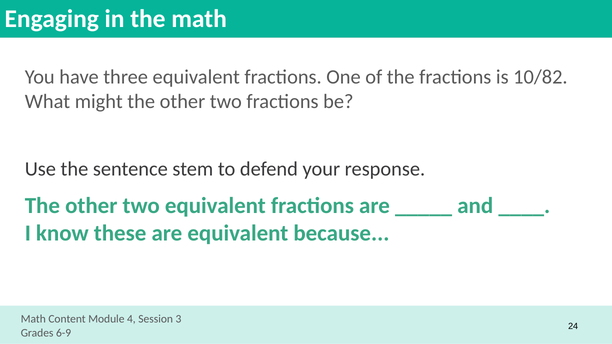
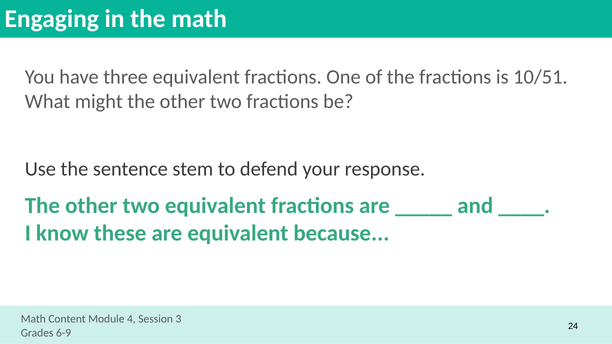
10/82: 10/82 -> 10/51 (540, 77)
